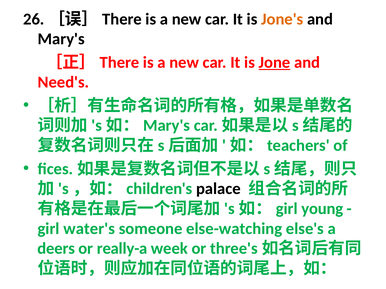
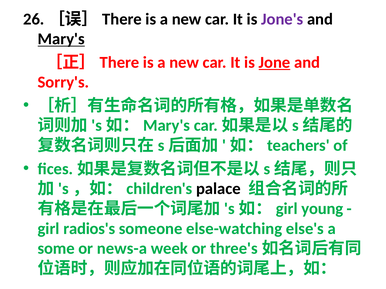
Jone's colour: orange -> purple (282, 19)
Mary's underline: none -> present (61, 39)
Need's: Need's -> Sorry's (63, 82)
water's: water's -> radios's (89, 229)
deers: deers -> some (56, 249)
really-a: really-a -> news-a (122, 249)
